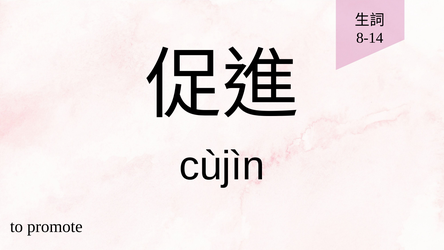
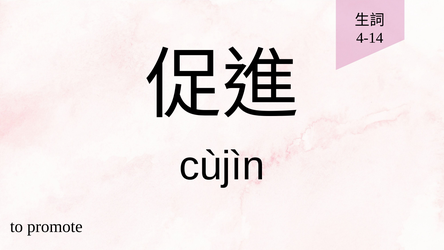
8-14: 8-14 -> 4-14 (370, 38)
